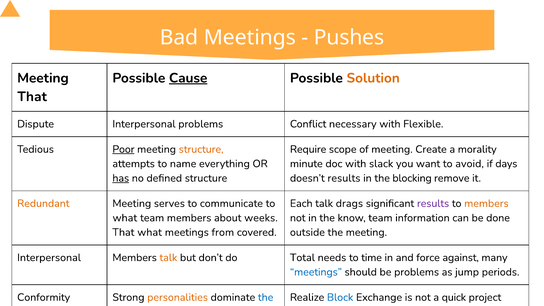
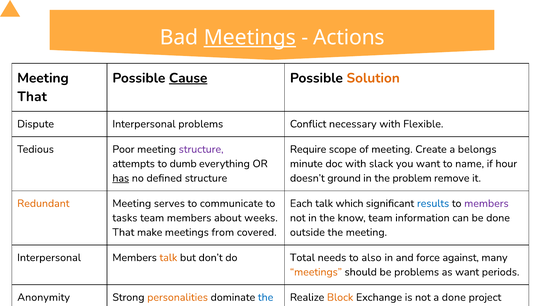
Meetings underline: none -> present (250, 38)
Pushes: Pushes -> Actions (349, 38)
Poor underline: present -> none (123, 149)
structure colour: orange -> purple (201, 149)
morality: morality -> belongs (477, 149)
to name: name -> dumb (183, 164)
to avoid: avoid -> name (470, 164)
days: days -> hour (506, 164)
doesn’t results: results -> ground (344, 178)
blocking: blocking -> problem (412, 178)
drags: drags -> which (350, 203)
results colour: purple -> blue (433, 203)
members colour: orange -> purple (486, 203)
what: what -> tasks (125, 218)
That what: what -> make (150, 232)
to time: time -> also (371, 258)
meetings colour: blue -> orange (316, 272)
as jump: jump -> want (467, 272)
Conformity: Conformity -> Anonymity (44, 297)
Block colour: blue -> orange (340, 297)
a quick: quick -> done (454, 297)
